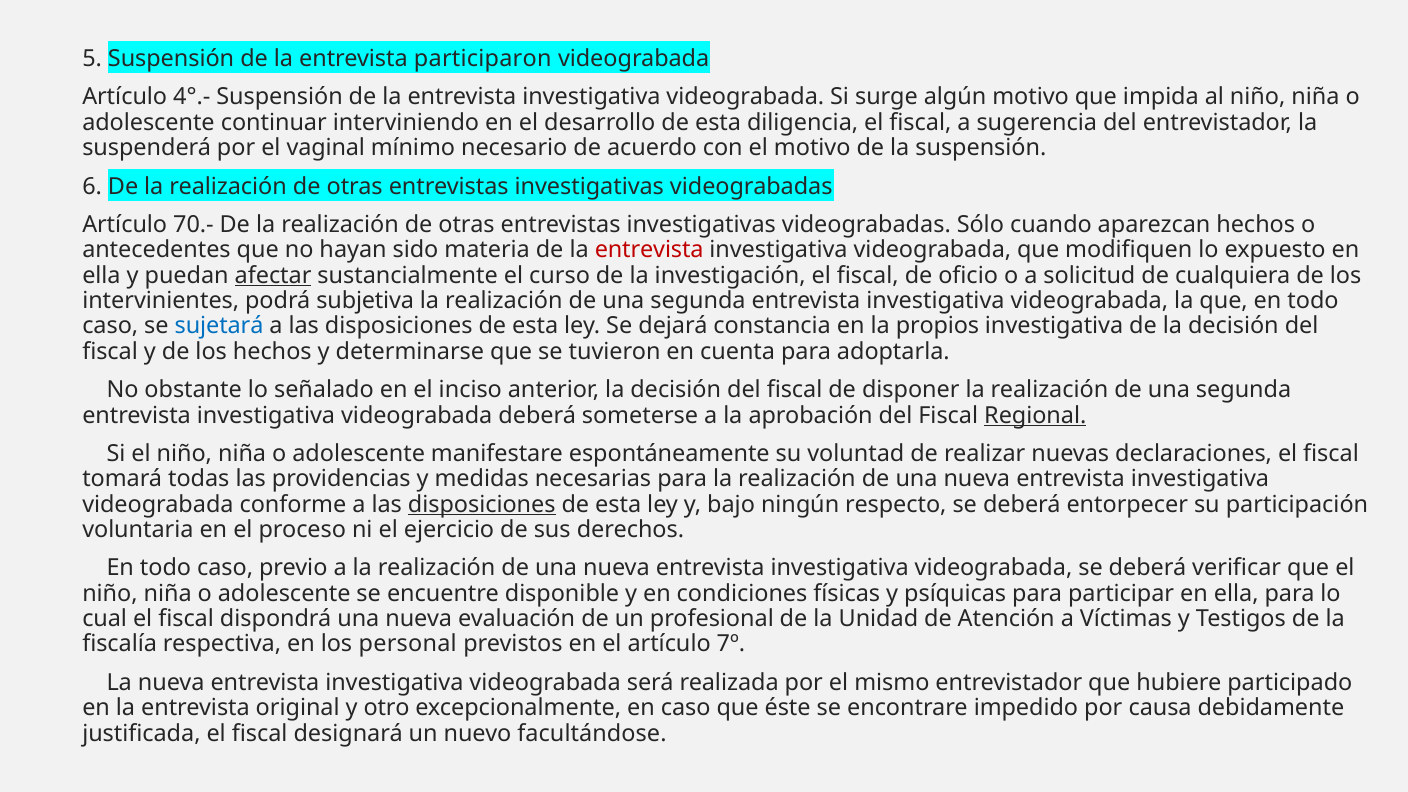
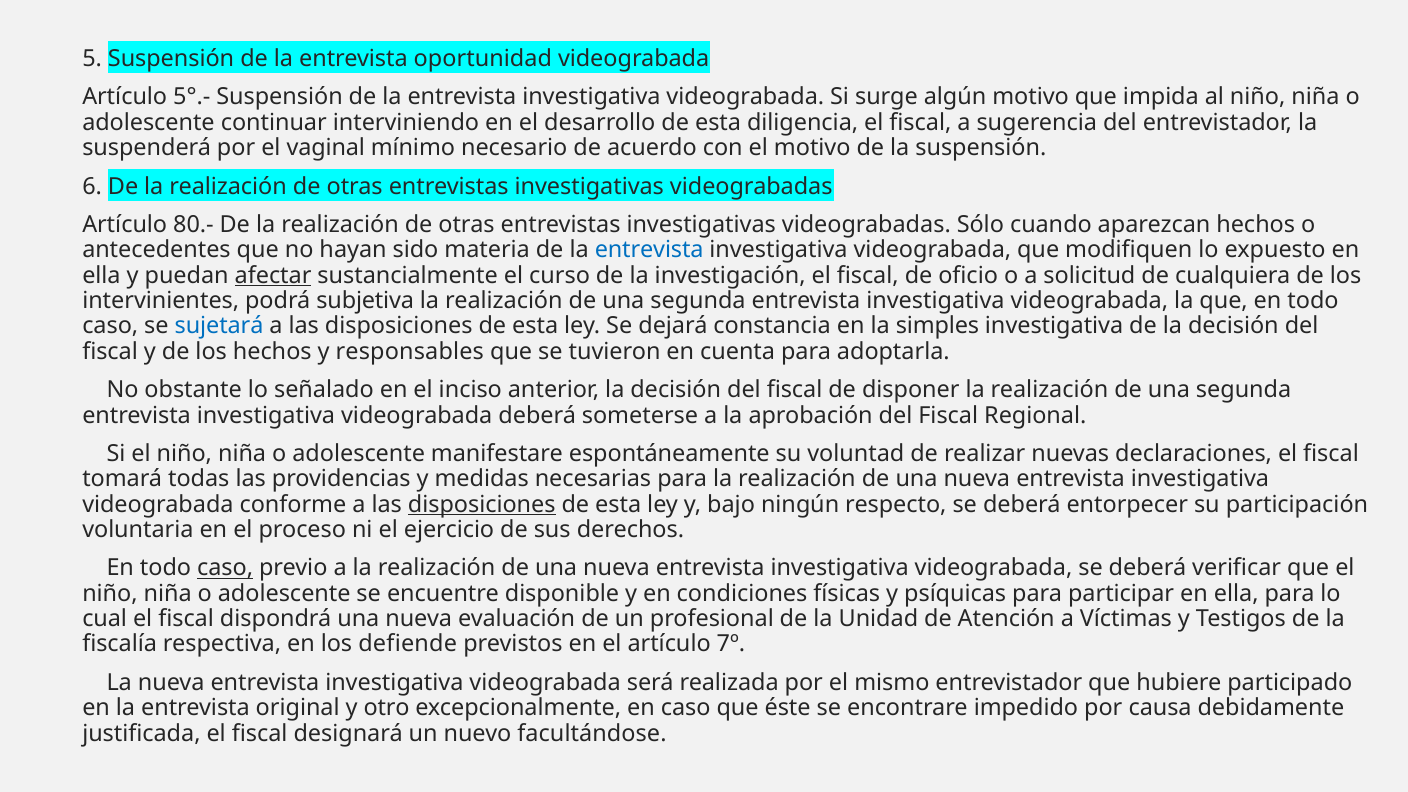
participaron: participaron -> oportunidad (483, 59)
4°.-: 4°.- -> 5°.- (192, 97)
70.-: 70.- -> 80.- (193, 225)
entrevista colour: red -> blue (649, 250)
propios: propios -> simples (937, 326)
determinarse: determinarse -> responsables (410, 351)
Regional underline: present -> none (1035, 415)
caso underline: none -> present (225, 568)
personal: personal -> defiende (408, 644)
